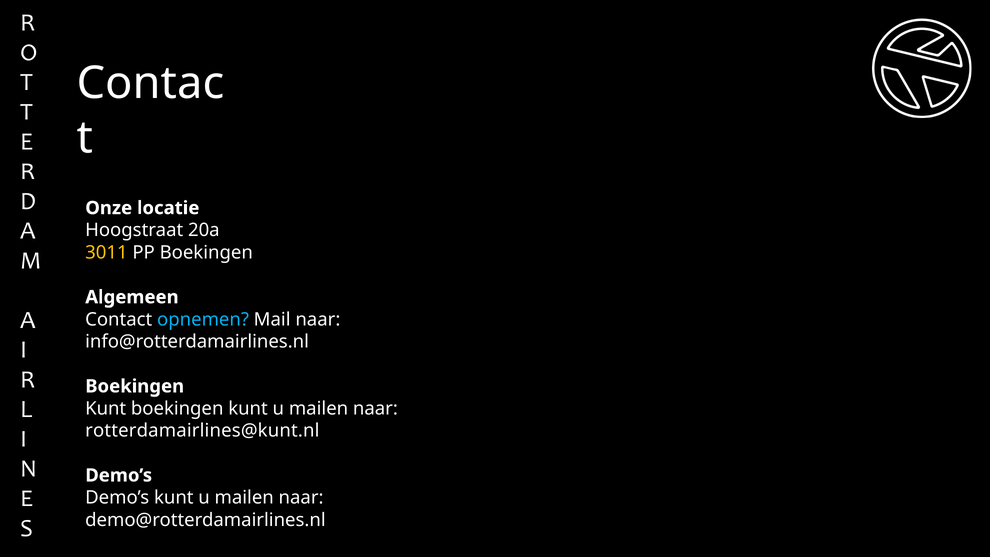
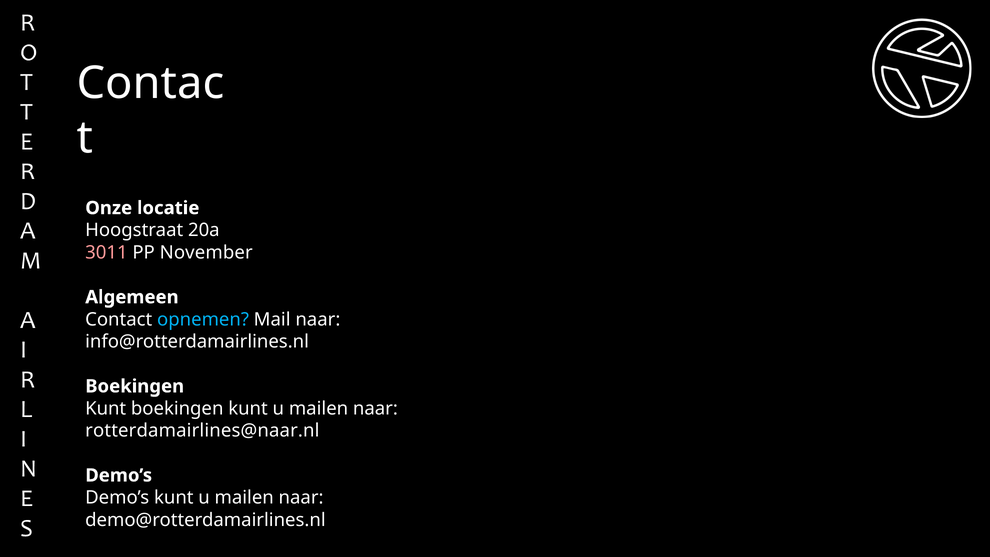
3011 colour: yellow -> pink (106, 253)
PP Boekingen: Boekingen -> November (206, 253)
rotterdamairlines@kunt.nl: rotterdamairlines@kunt.nl -> rotterdamairlines@naar.nl (202, 431)
